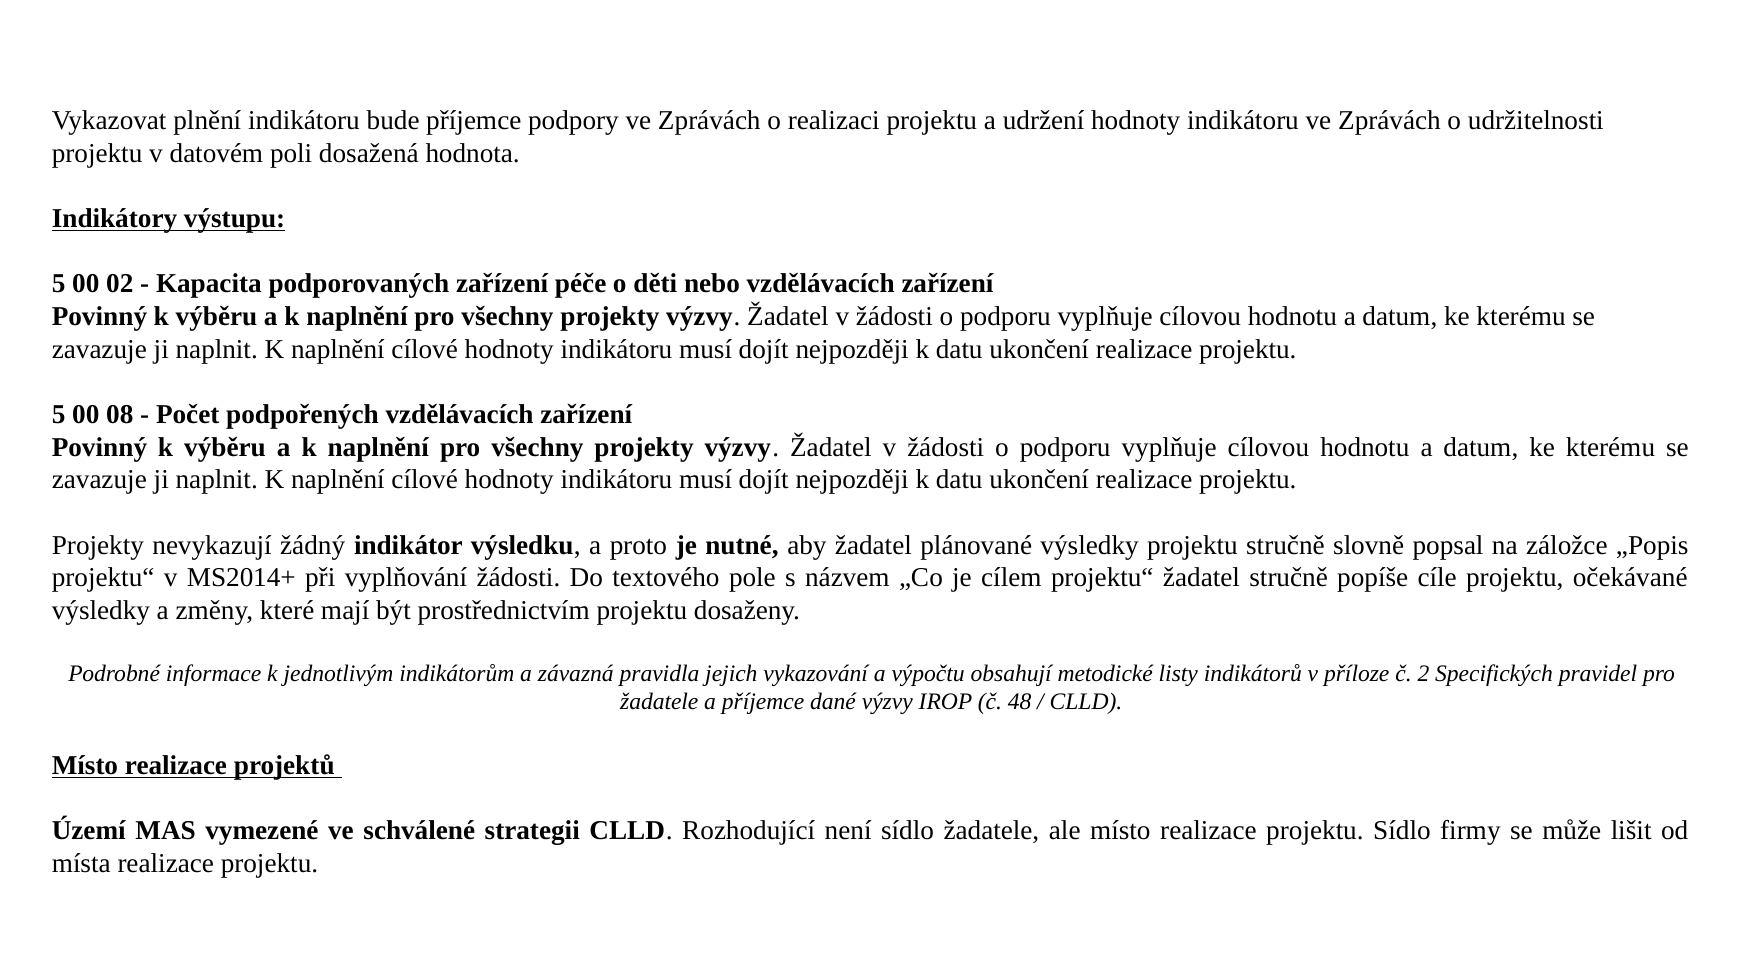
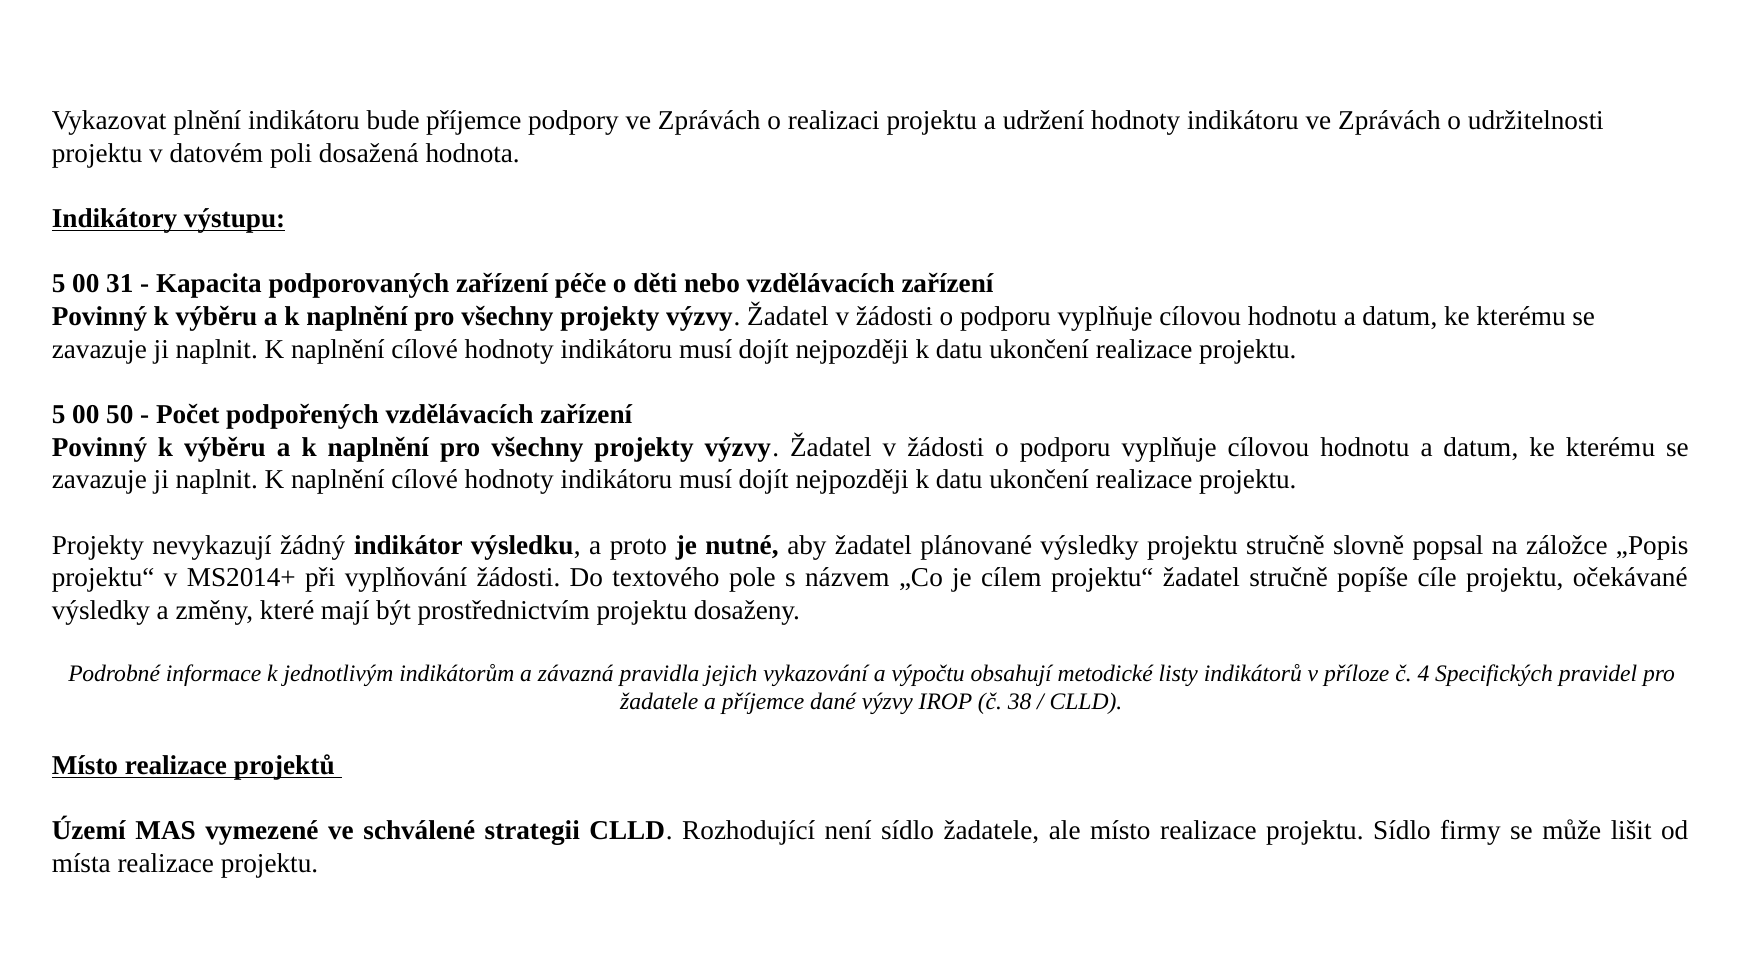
02: 02 -> 31 (120, 284)
08: 08 -> 50 (120, 414)
2: 2 -> 4 (1423, 673)
48: 48 -> 38 (1020, 702)
